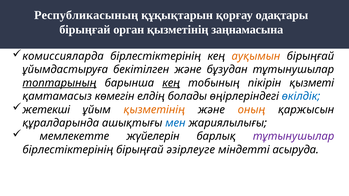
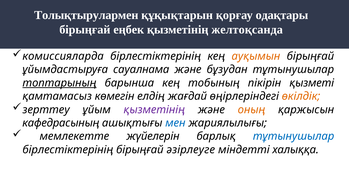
Республикасының: Республикасының -> Толықтырулармен (86, 15)
орган: орган -> еңбек (129, 30)
заңнамасына: заңнамасына -> желтоқсанда (247, 30)
бекітілген: бекітілген -> сауалнама (141, 70)
кең underline: present -> none (171, 83)
болады: болады -> жағдай (187, 96)
өкілдік colour: blue -> orange (301, 96)
жетекші: жетекші -> зерттеу (46, 110)
қызметінің colour: orange -> purple (154, 110)
құралдарында: құралдарында -> кафедрасының (61, 123)
тұтынушылар colour: purple -> blue (294, 137)
асыруда: асыруда -> халыққа (296, 150)
